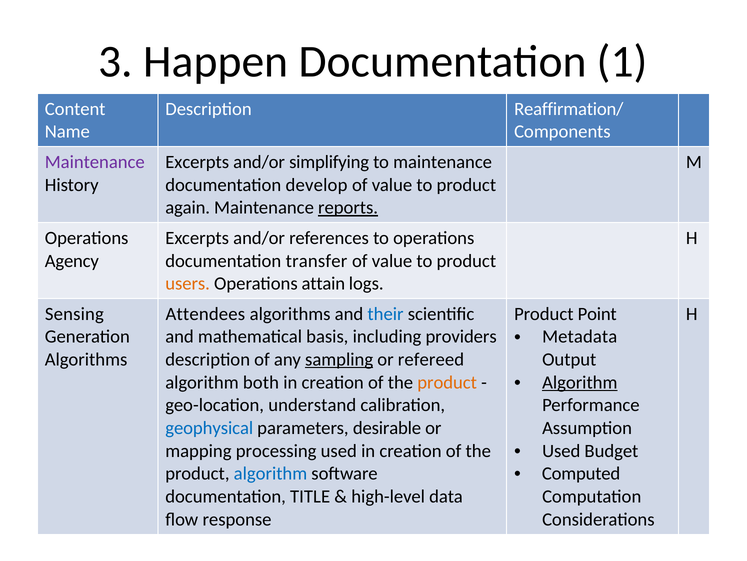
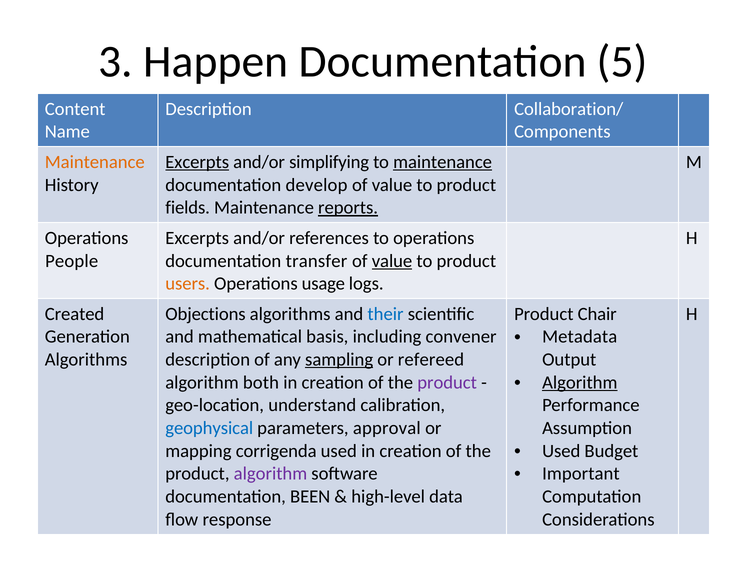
1: 1 -> 5 (622, 61)
Reaffirmation/: Reaffirmation/ -> Collaboration/ (569, 109)
Maintenance colour: purple -> orange (95, 162)
Excerpts underline: none -> present (197, 162)
maintenance underline: none -> present (443, 162)
again: again -> fields (188, 207)
Agency: Agency -> People (72, 260)
value underline: none -> present (392, 260)
attain: attain -> usage (323, 283)
Sensing: Sensing -> Created (75, 314)
Attendees: Attendees -> Objections (205, 314)
Point: Point -> Chair (597, 314)
providers: providers -> convener (461, 336)
product colour: orange -> purple (447, 382)
desirable: desirable -> approval (387, 428)
processing: processing -> corrigenda (276, 450)
Computed: Computed -> Important (581, 473)
algorithm colour: blue -> purple (270, 473)
TITLE: TITLE -> BEEN (310, 496)
